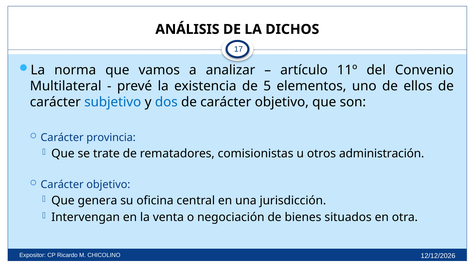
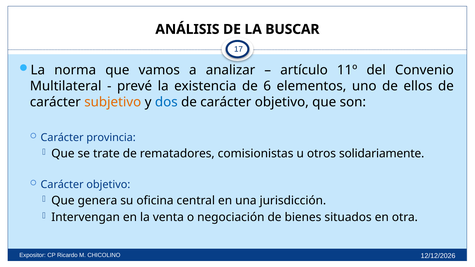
DICHOS: DICHOS -> BUSCAR (292, 29)
5: 5 -> 6 (267, 86)
subjetivo colour: blue -> orange (113, 102)
administración: administración -> solidariamente (382, 154)
